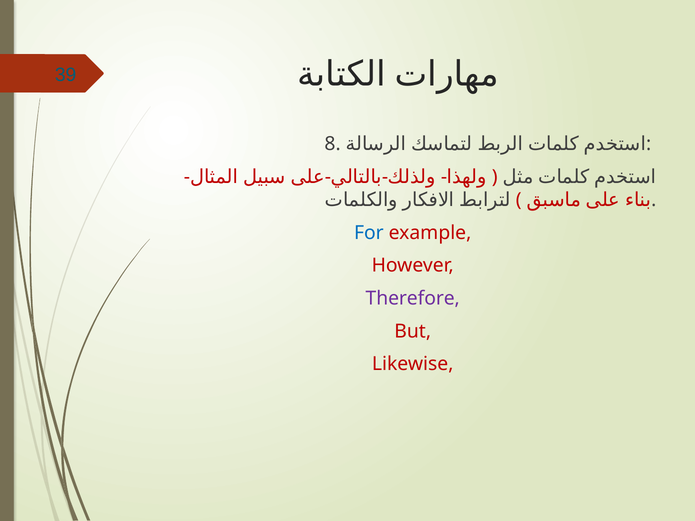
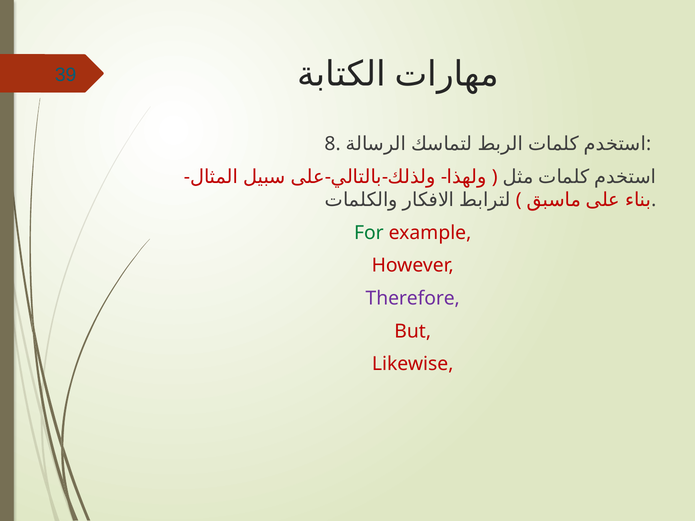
For colour: blue -> green (369, 233)
